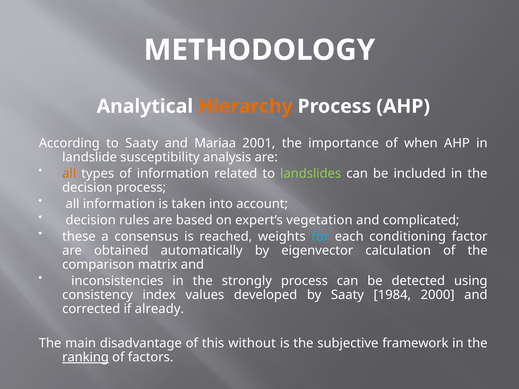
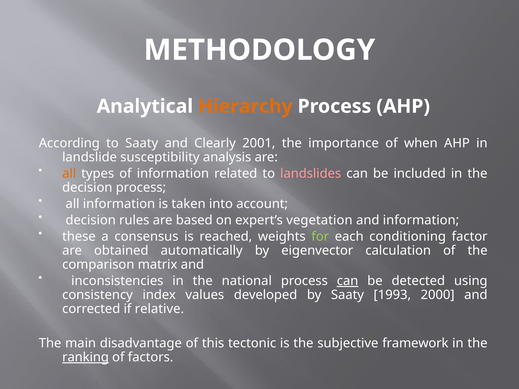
Mariaa: Mariaa -> Clearly (215, 143)
landslides colour: light green -> pink (311, 174)
and complicated: complicated -> information (421, 220)
for colour: light blue -> light green (320, 237)
strongly: strongly -> national (247, 281)
can underline: none -> present (348, 281)
1984: 1984 -> 1993 (392, 295)
already: already -> relative (159, 309)
without: without -> tectonic (252, 343)
